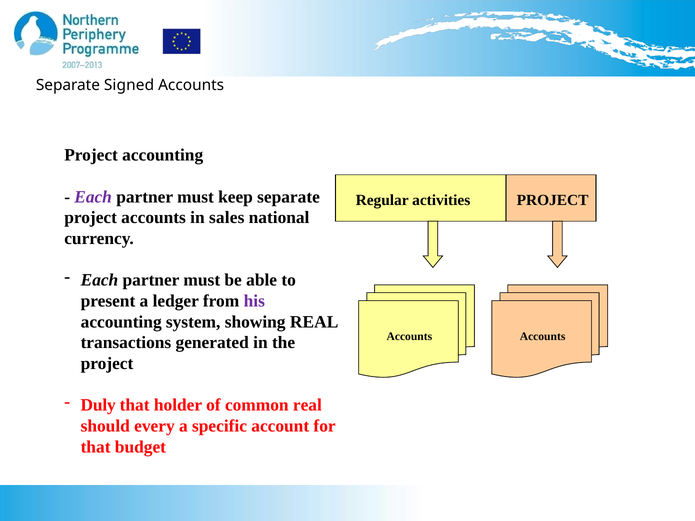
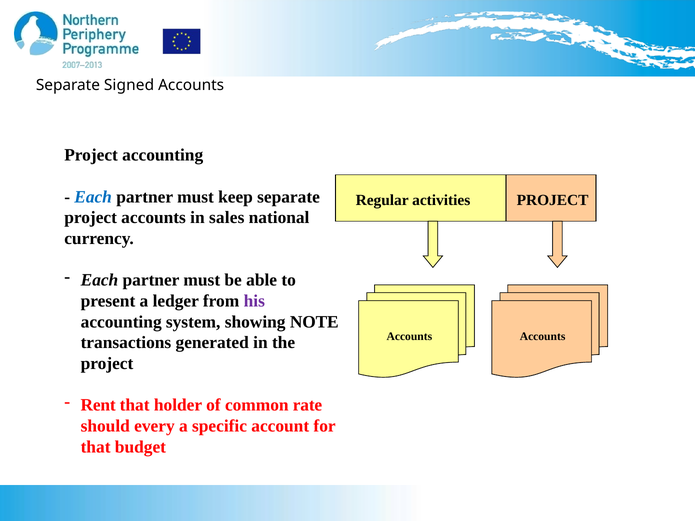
Each colour: purple -> blue (93, 197)
showing REAL: REAL -> NOTE (314, 322)
Duly: Duly -> Rent (98, 405)
common real: real -> rate (308, 405)
